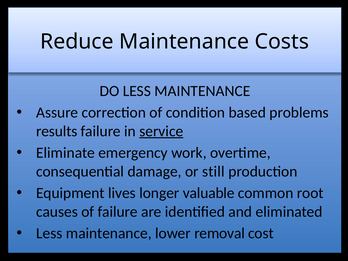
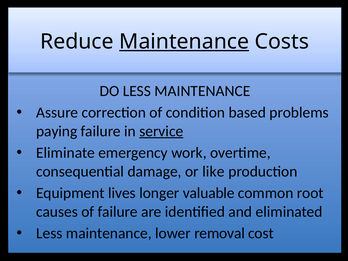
Maintenance underline: none -> present (184, 42)
results: results -> paying (57, 131)
still: still -> like (213, 171)
